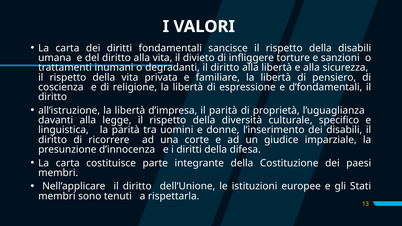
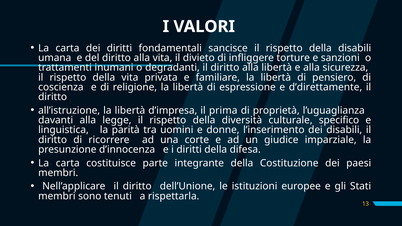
d’fondamentali: d’fondamentali -> d’direttamente (326, 87)
il parità: parità -> prima (223, 111)
